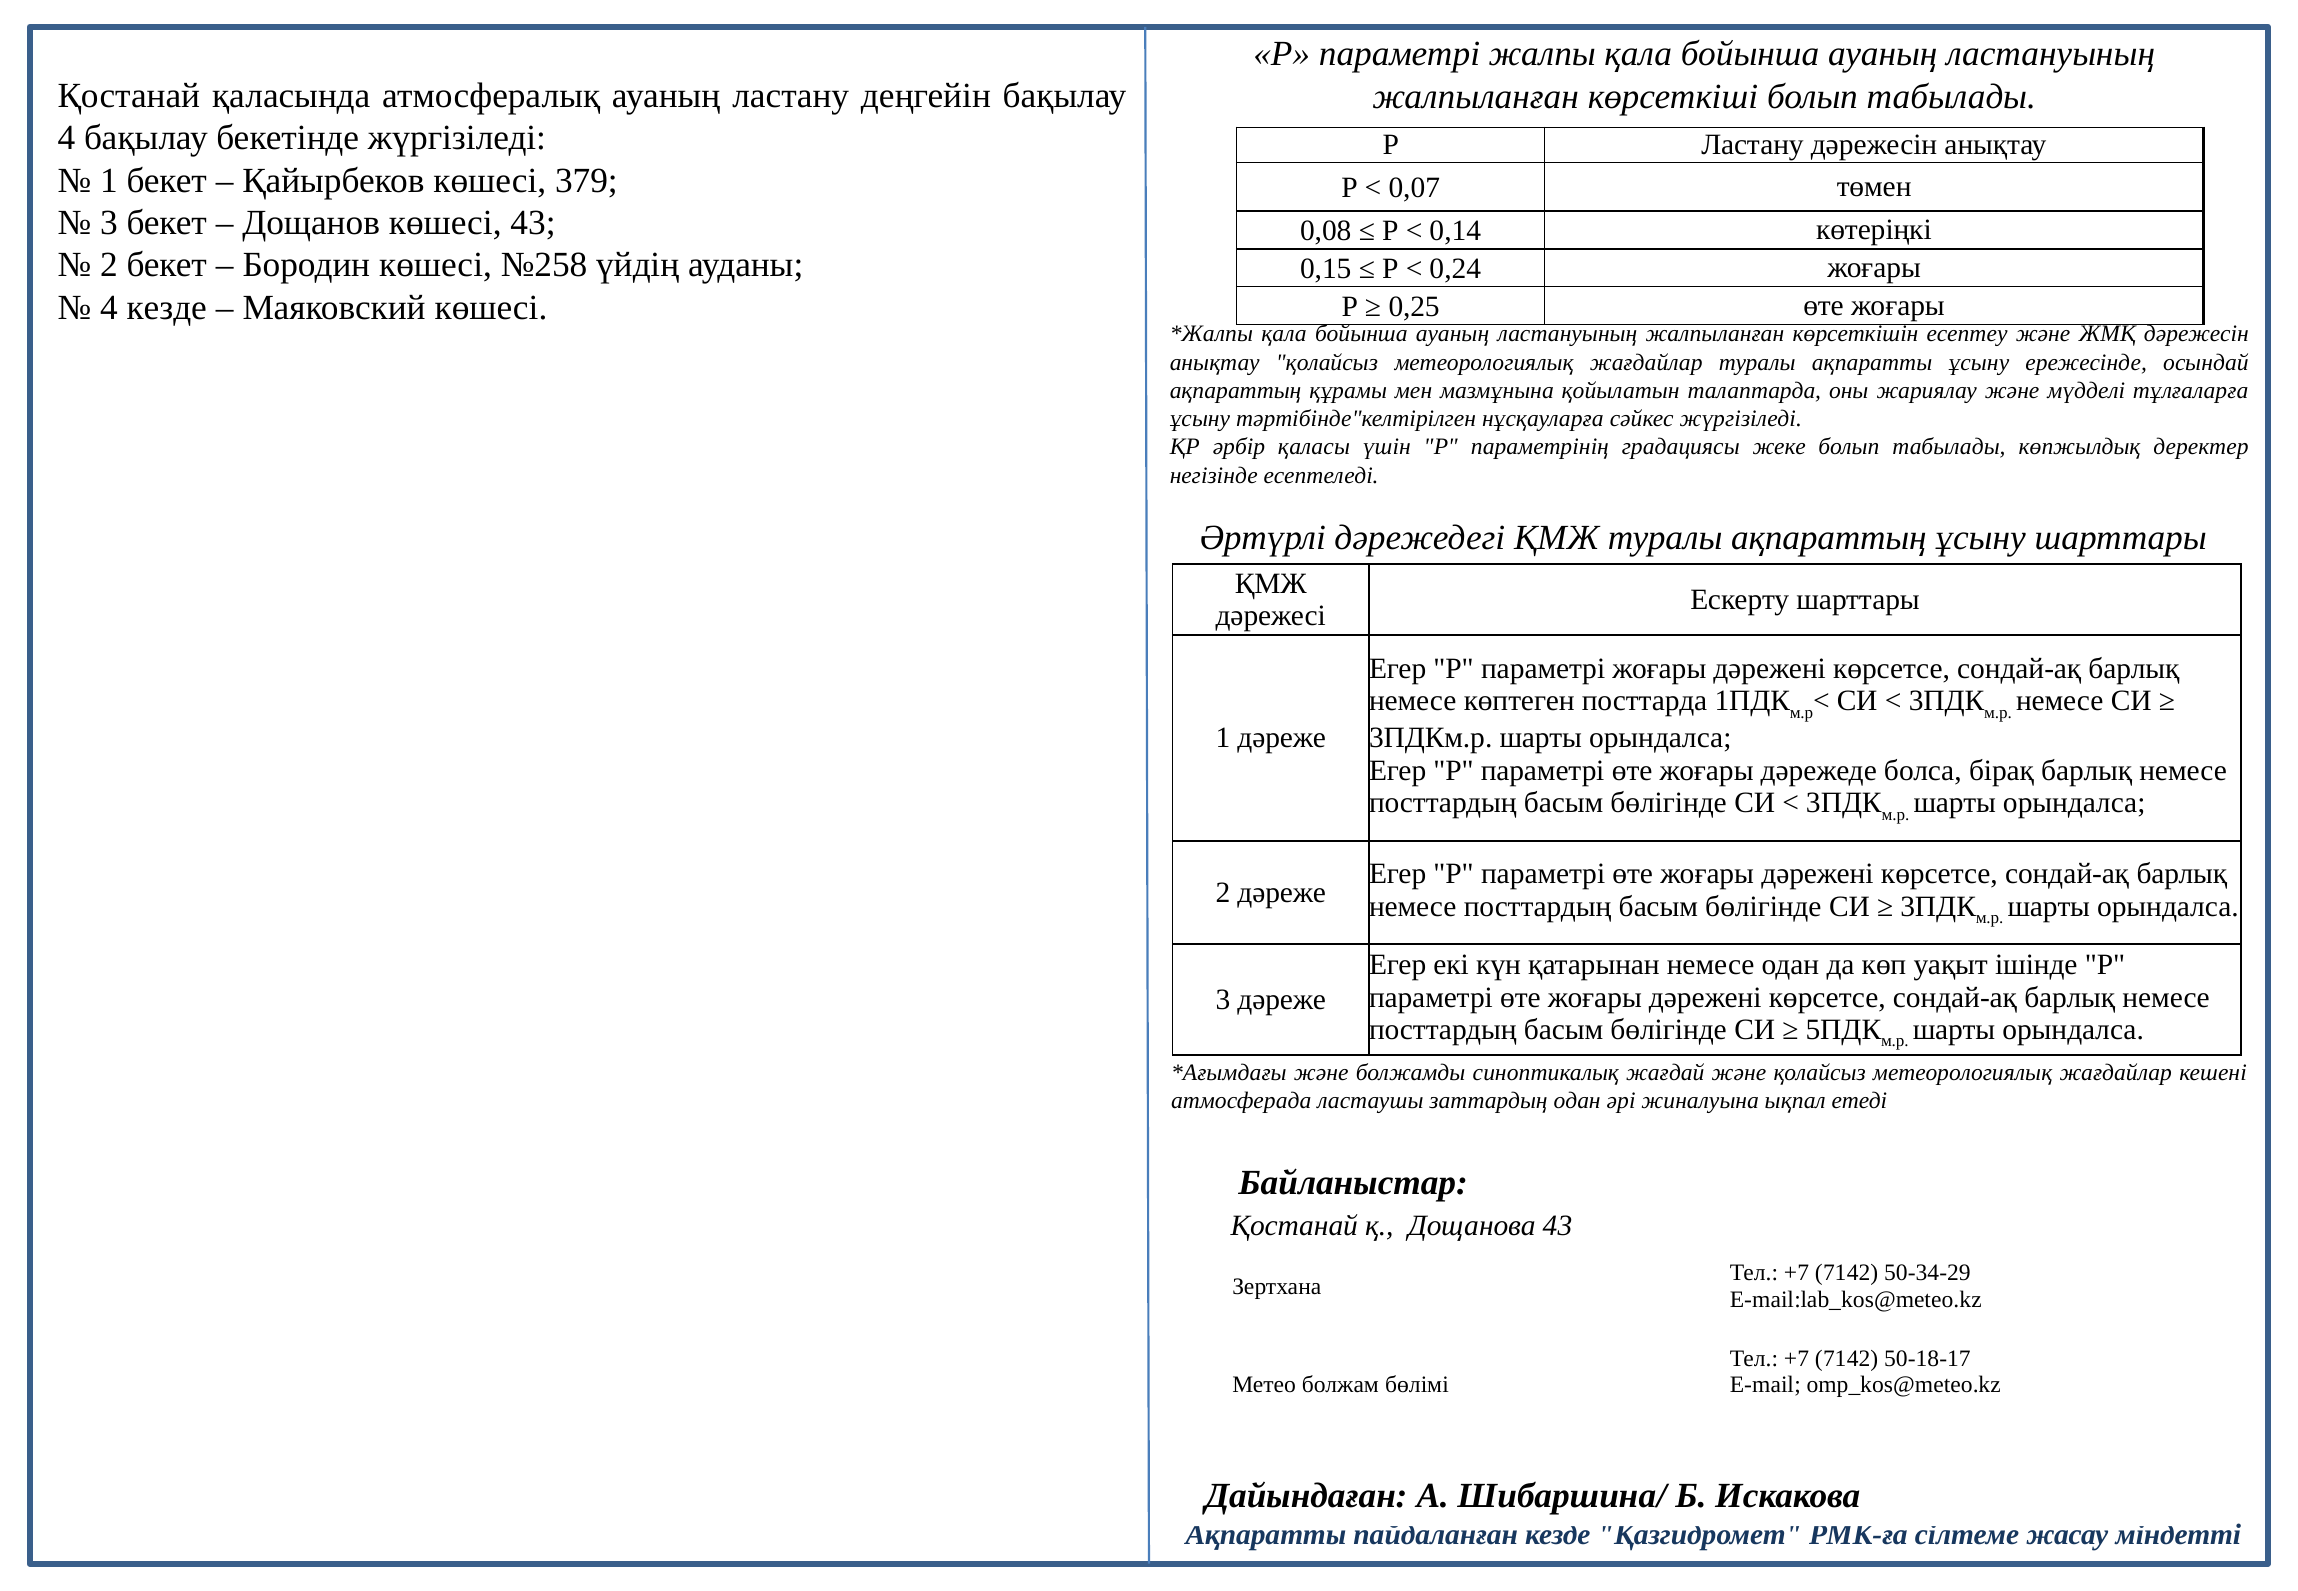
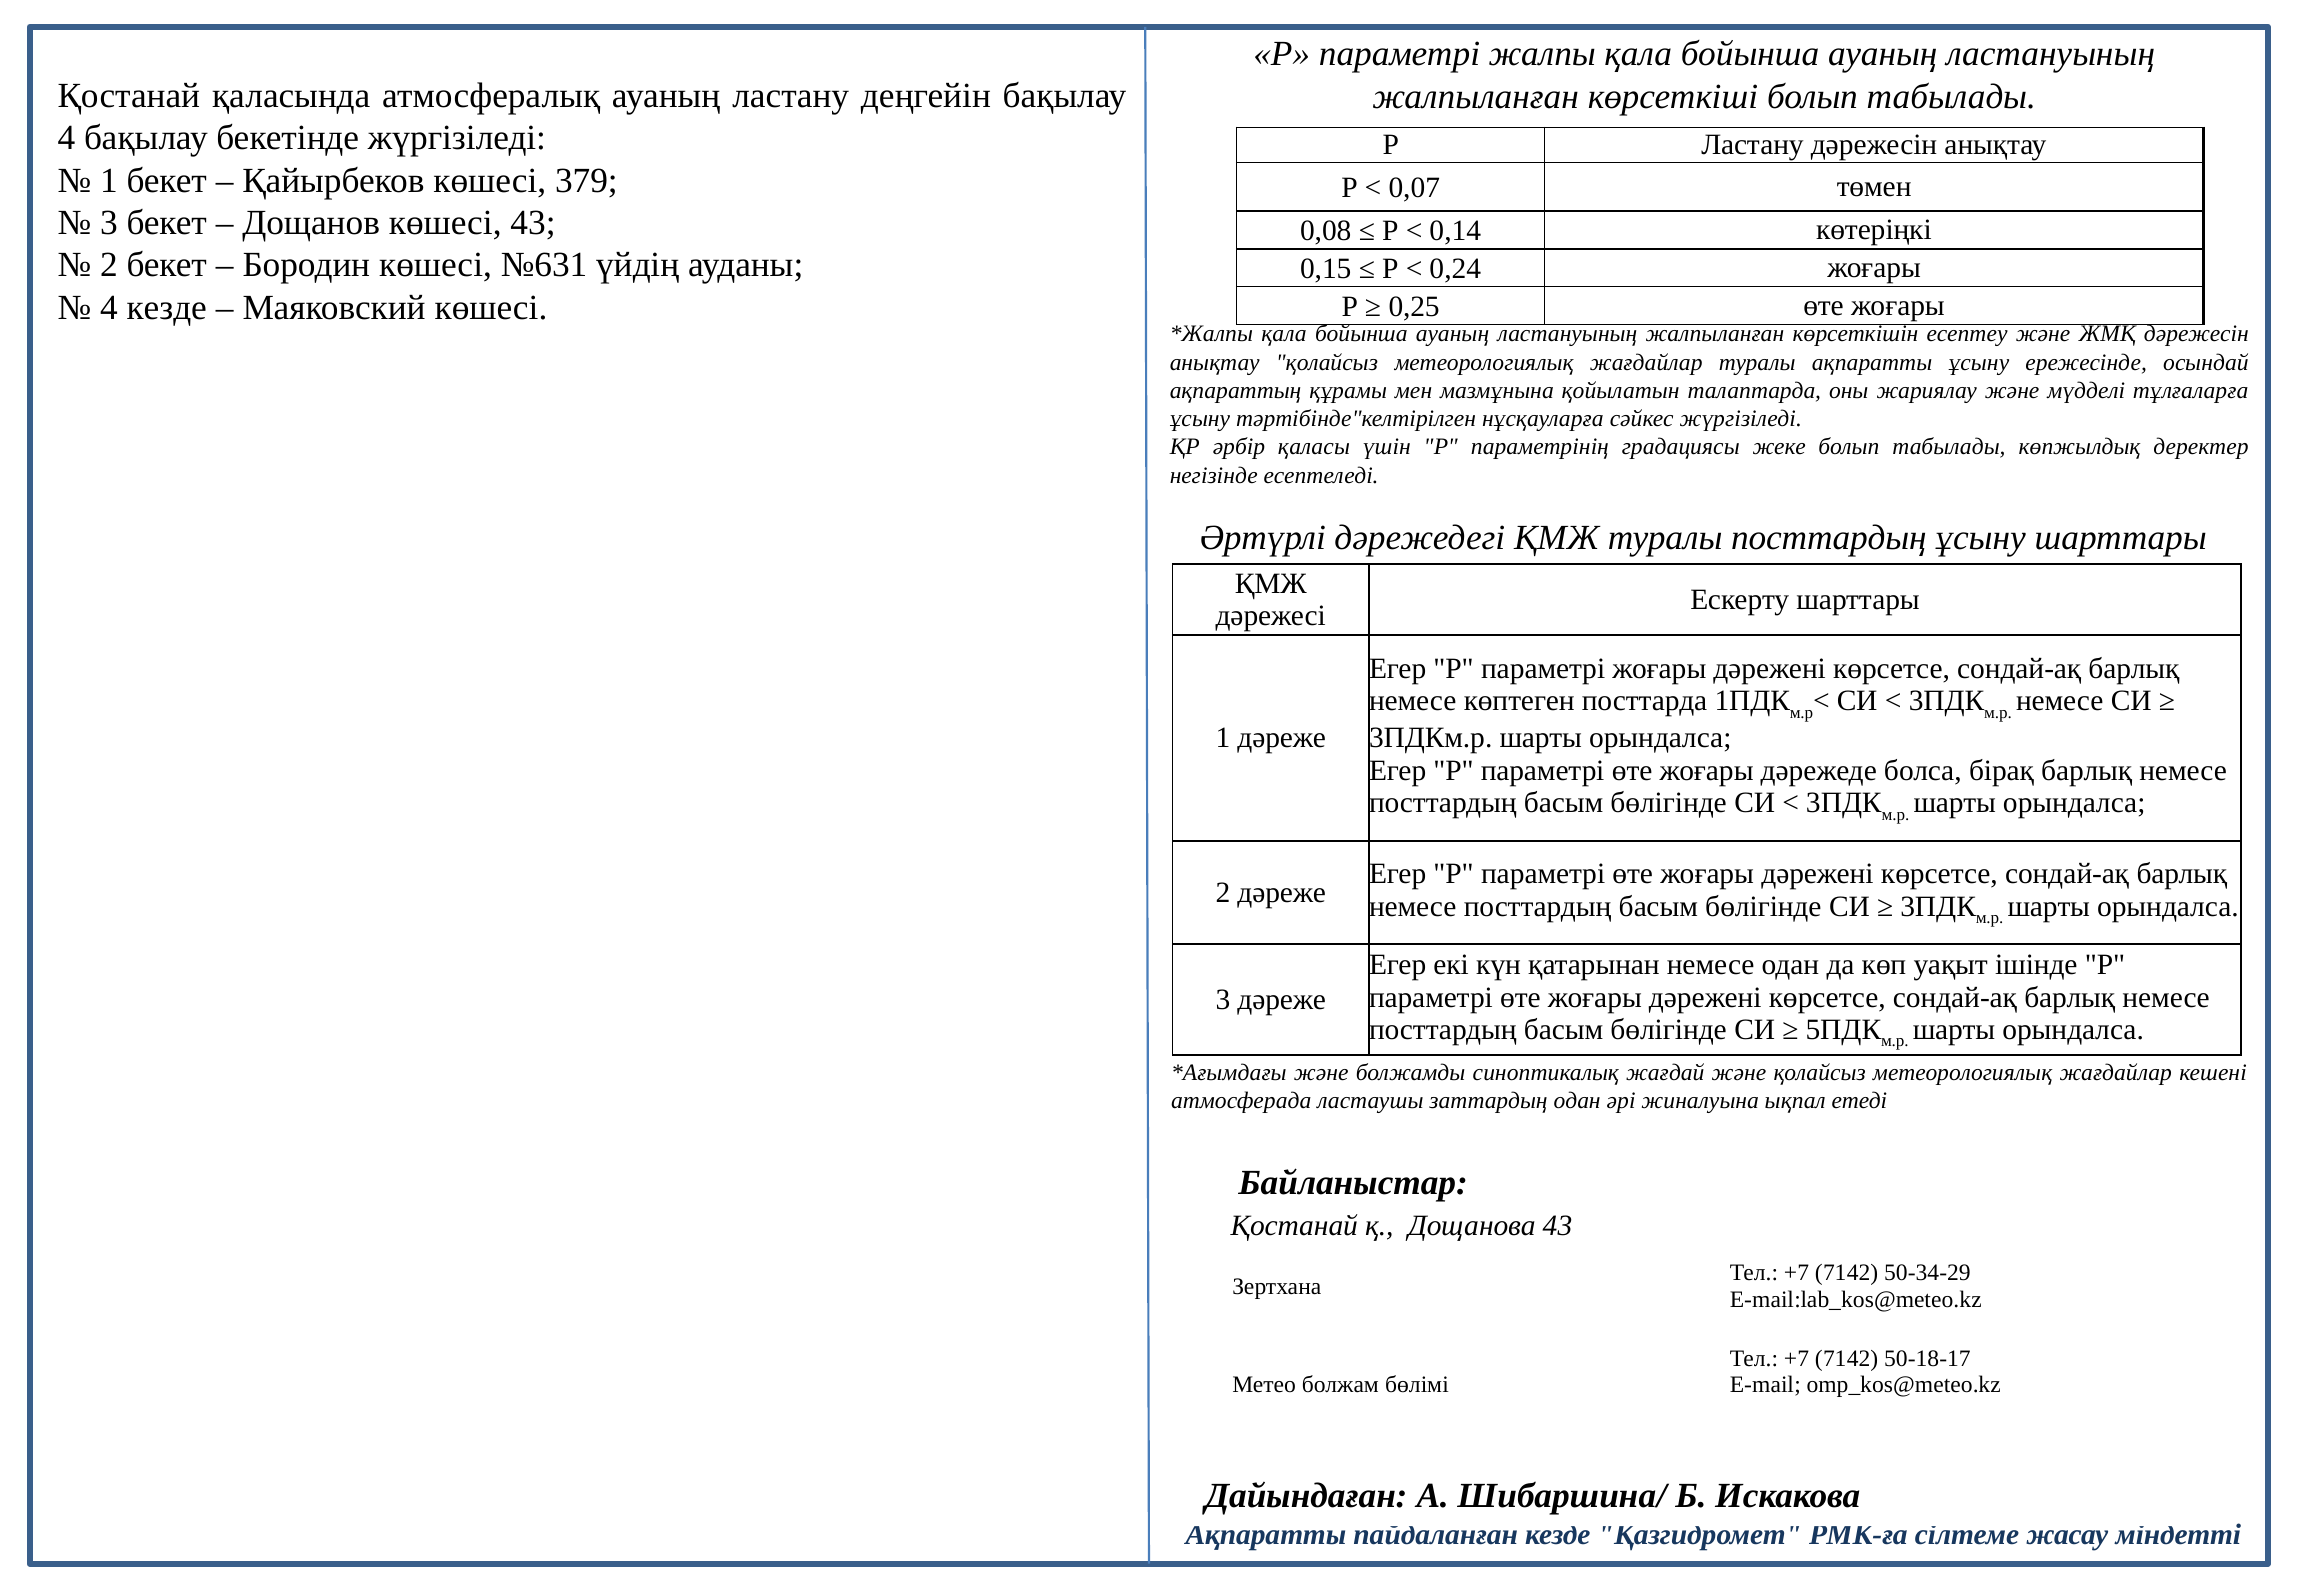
№258: №258 -> №631 (544, 265)
туралы ақпараттың: ақпараттың -> посттардың (1829, 538)
